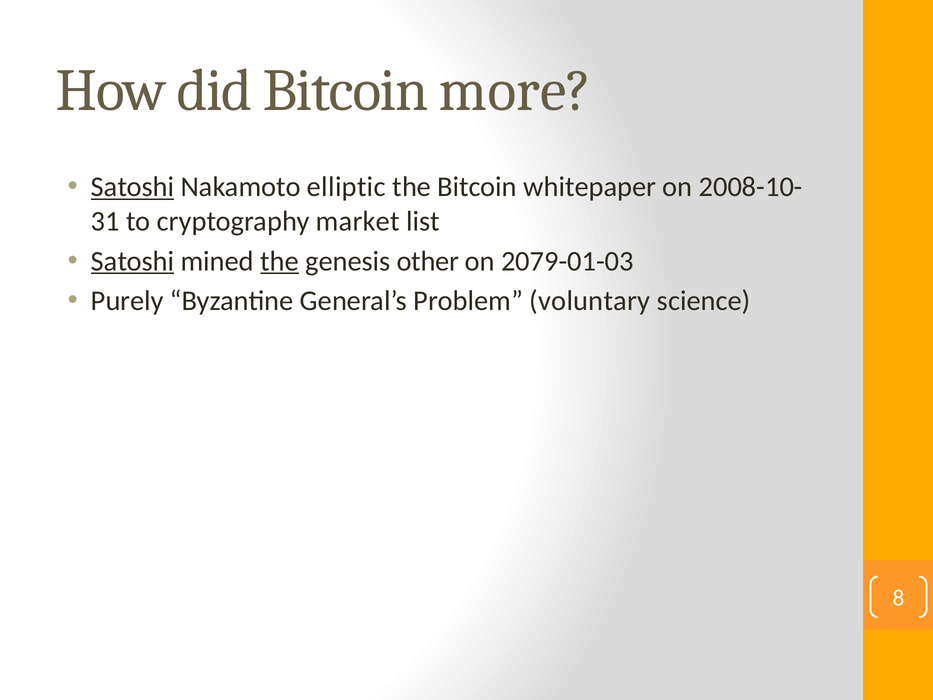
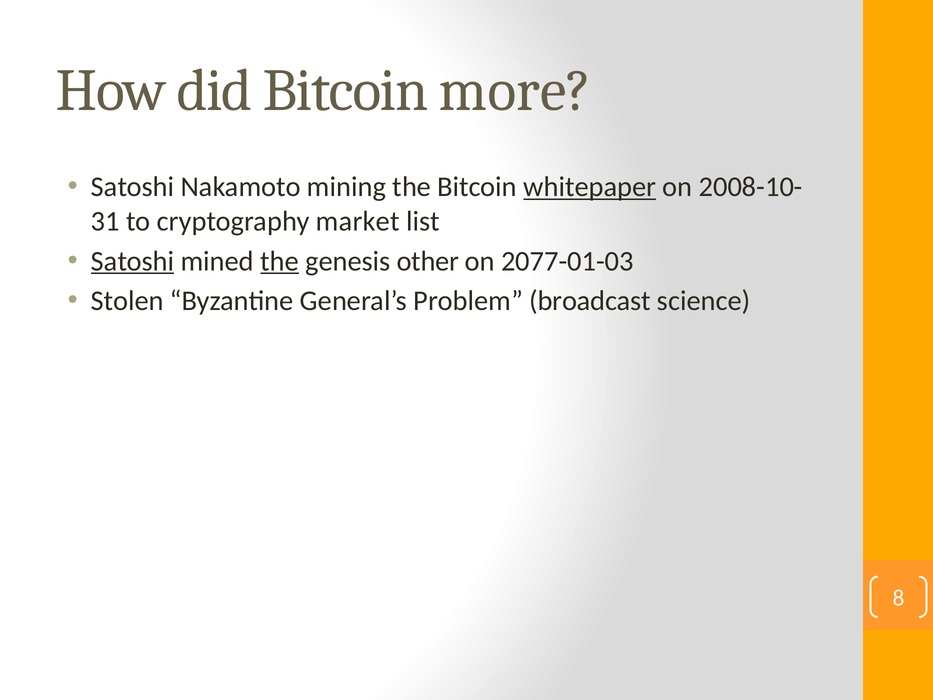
Satoshi underline: present -> none (133, 187)
elliptic: elliptic -> mining (347, 187)
whitepaper underline: none -> present (590, 187)
2079-01-03: 2079-01-03 -> 2077-01-03 (567, 261)
Purely: Purely -> Stolen (127, 301)
voluntary: voluntary -> broadcast (590, 301)
